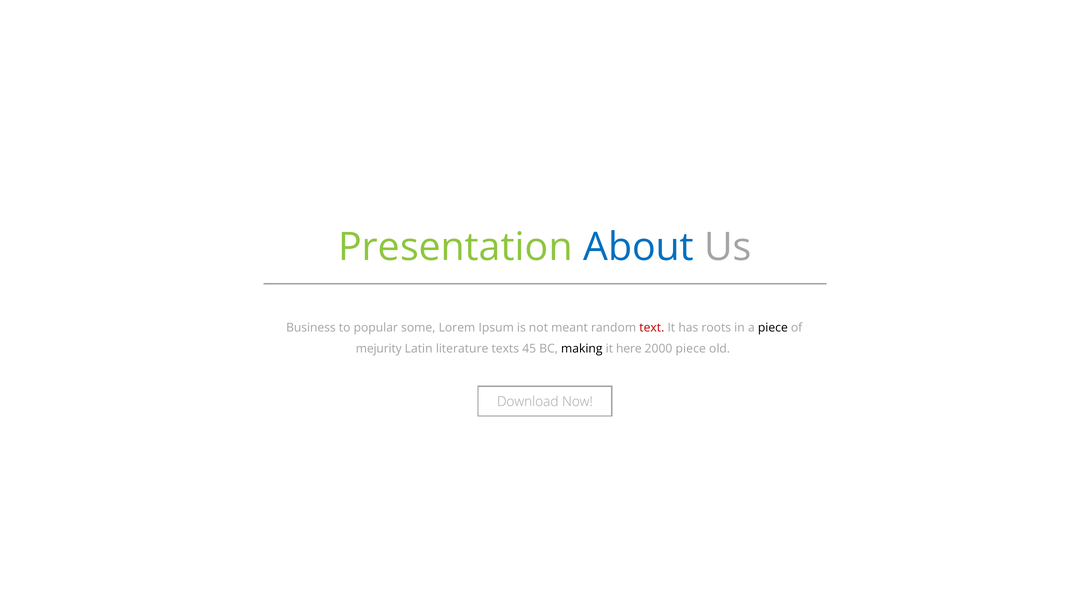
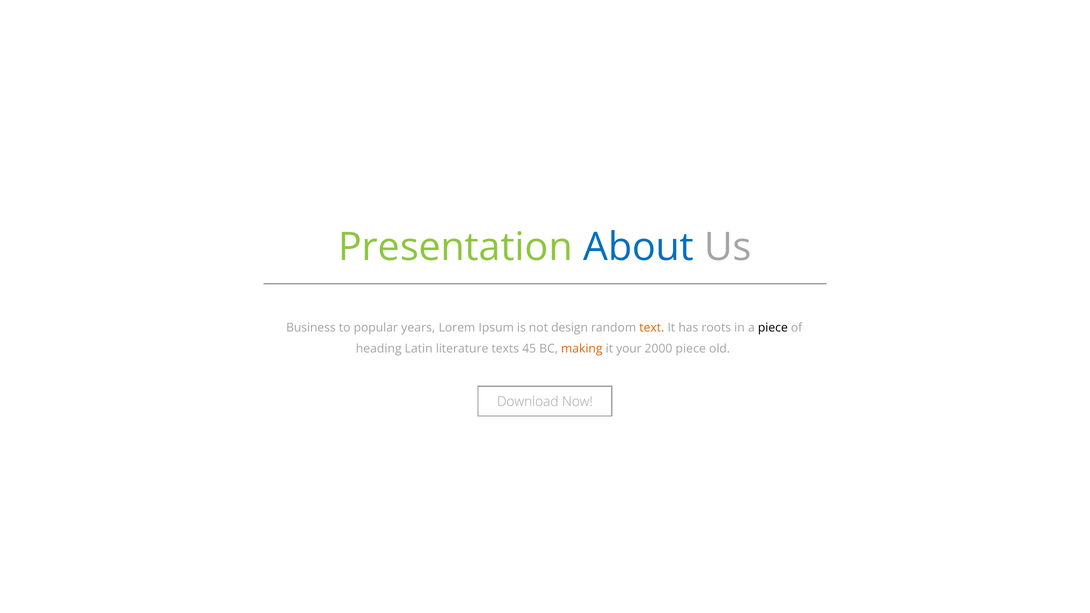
some: some -> years (418, 328)
meant: meant -> design (570, 328)
text colour: red -> orange (652, 328)
mejurity: mejurity -> heading (379, 349)
making colour: black -> orange (582, 349)
here: here -> your (629, 349)
